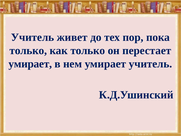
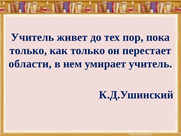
умирает: умирает -> области (30, 64)
